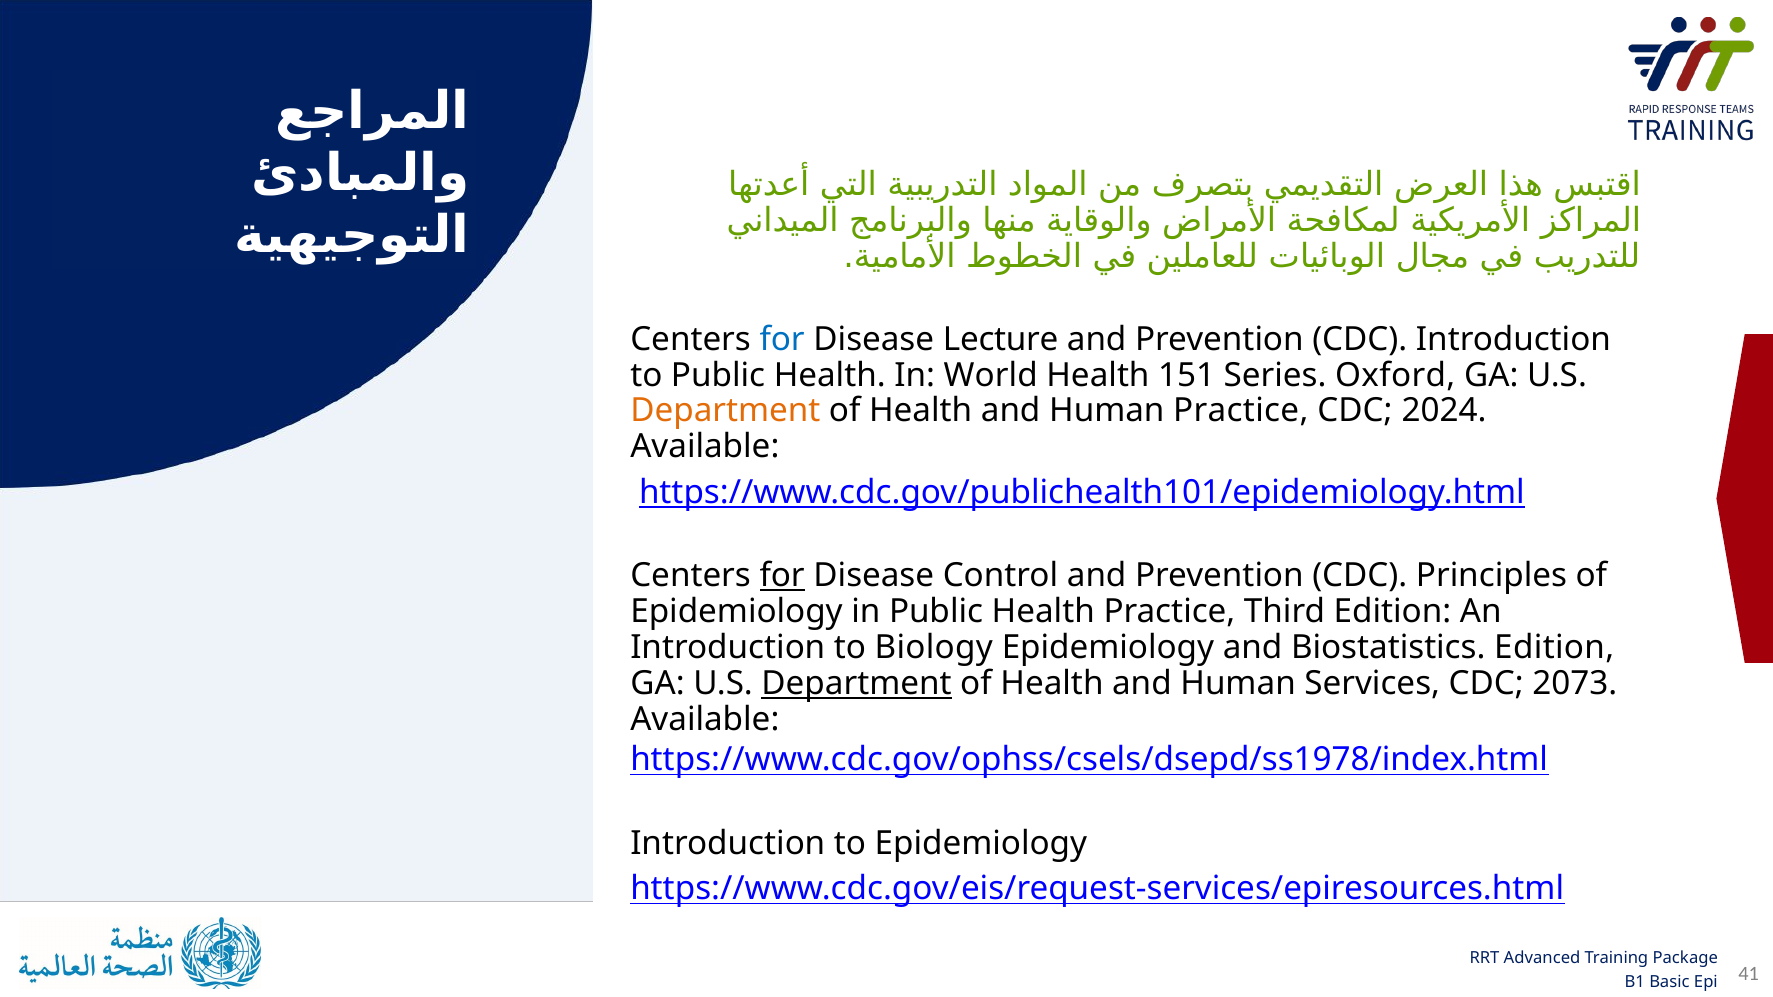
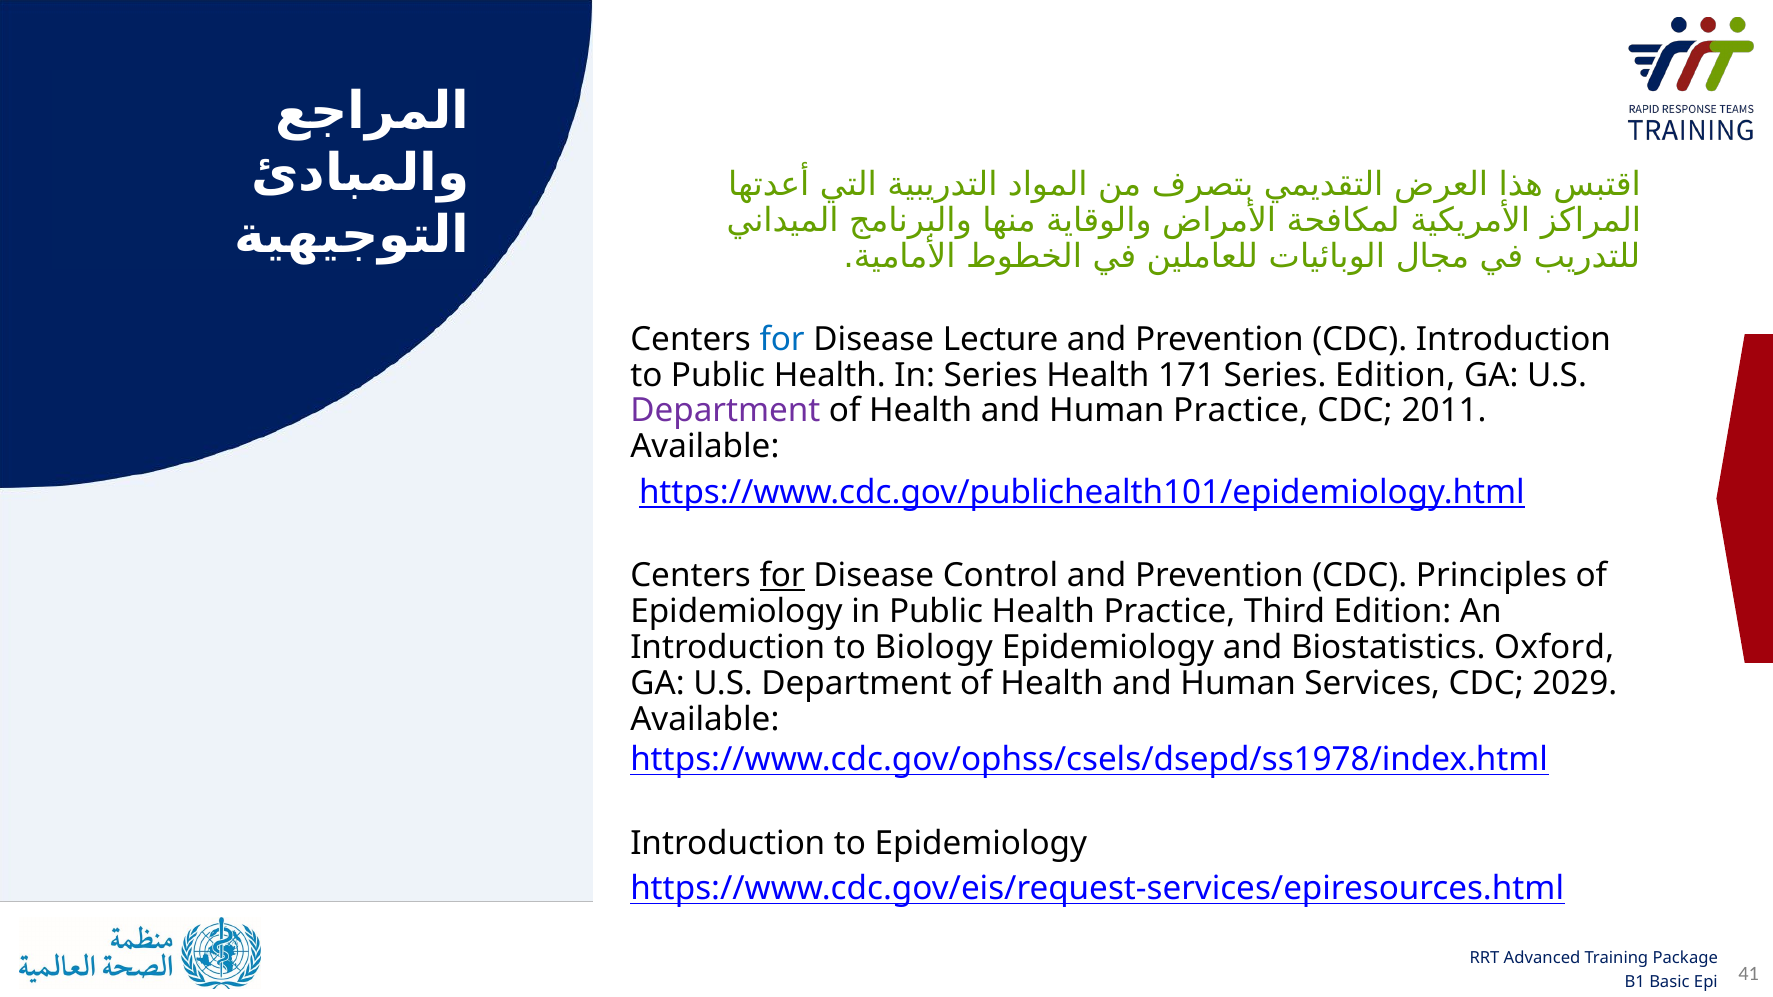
In World: World -> Series (991, 375)
151: 151 -> 171 (1187, 375)
Series Oxford: Oxford -> Edition (1395, 375)
Department colour: orange -> purple (725, 411)
2024: 2024 -> 2011 (1444, 411)
Biostatistics Edition: Edition -> Oxford (1554, 648)
Department underline: present -> none (857, 684)
2073: 2073 -> 2029 (1575, 684)
